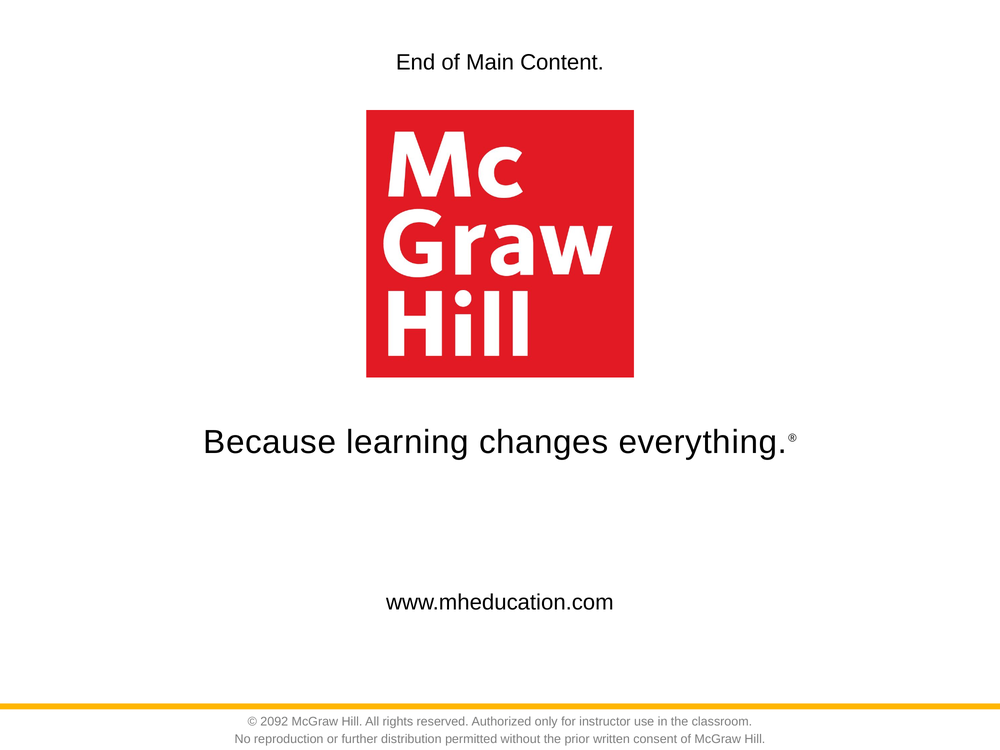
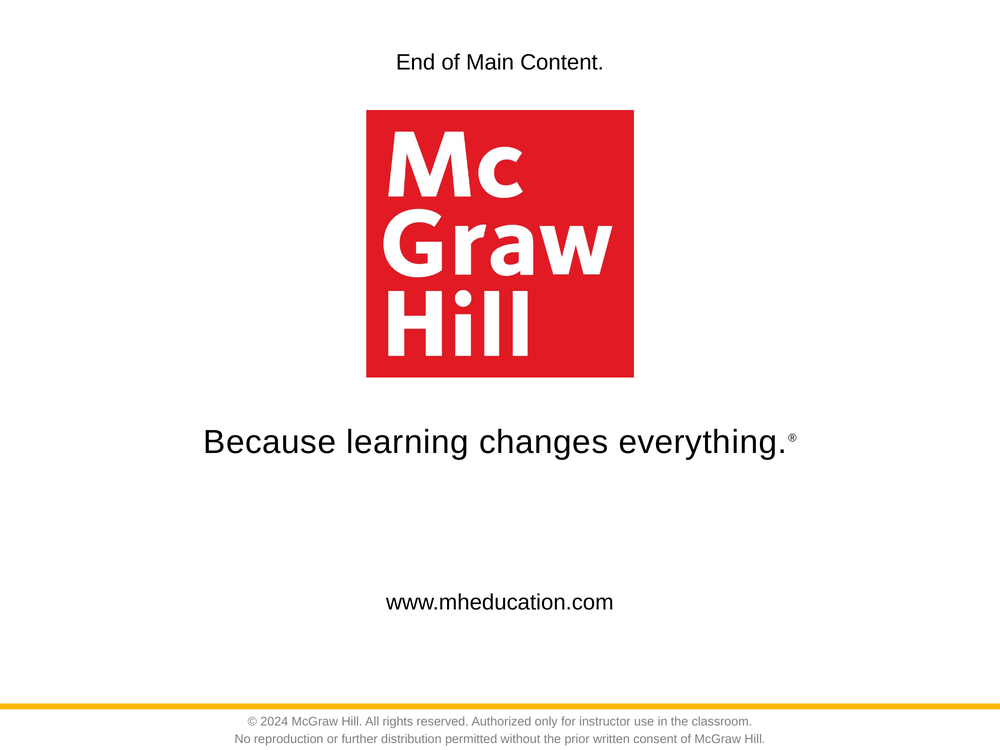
2092: 2092 -> 2024 (274, 722)
